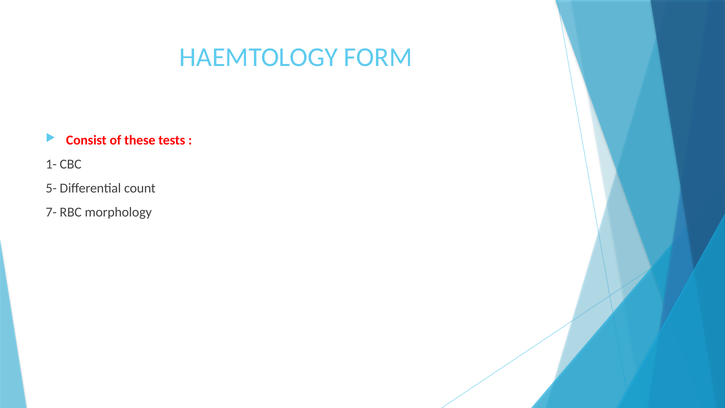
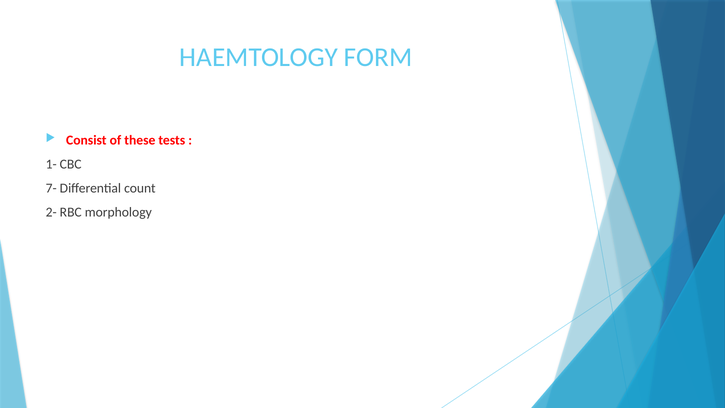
5-: 5- -> 7- (51, 188)
7-: 7- -> 2- (51, 212)
